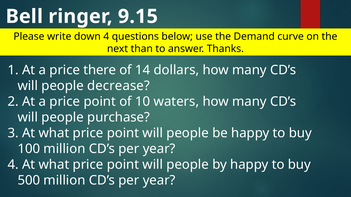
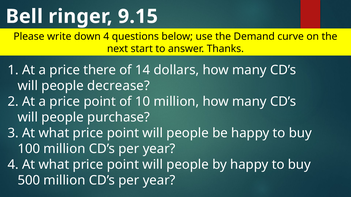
than: than -> start (142, 49)
10 waters: waters -> million (176, 102)
